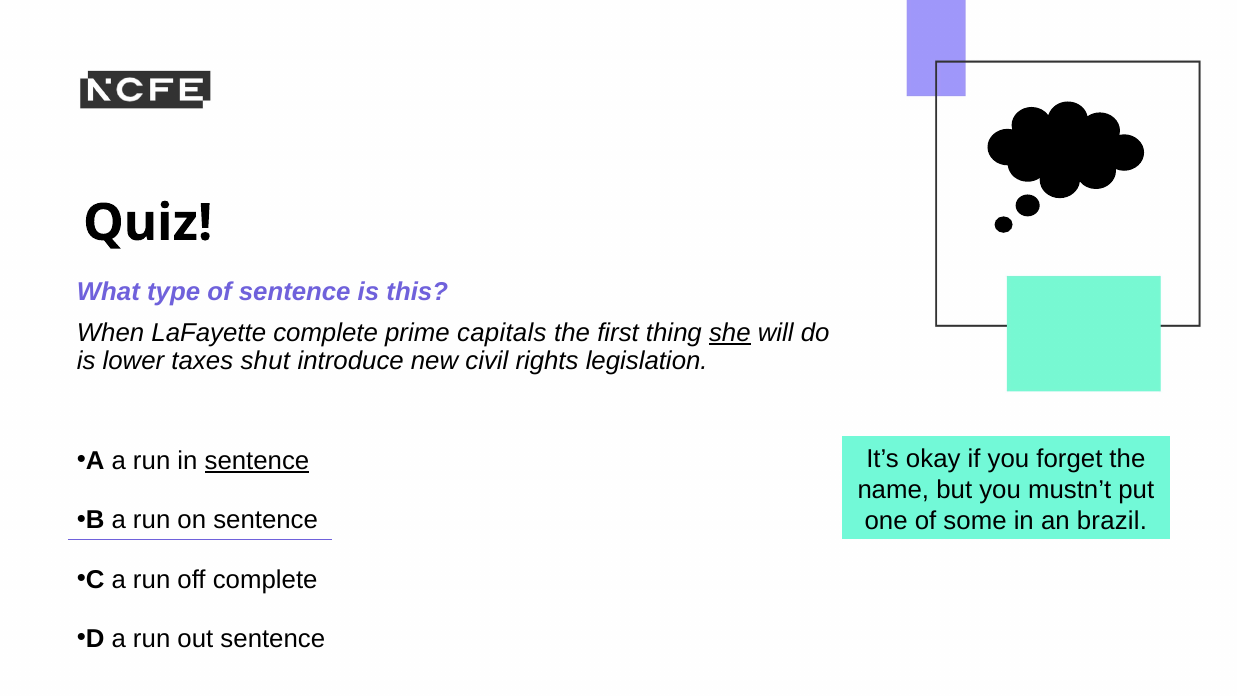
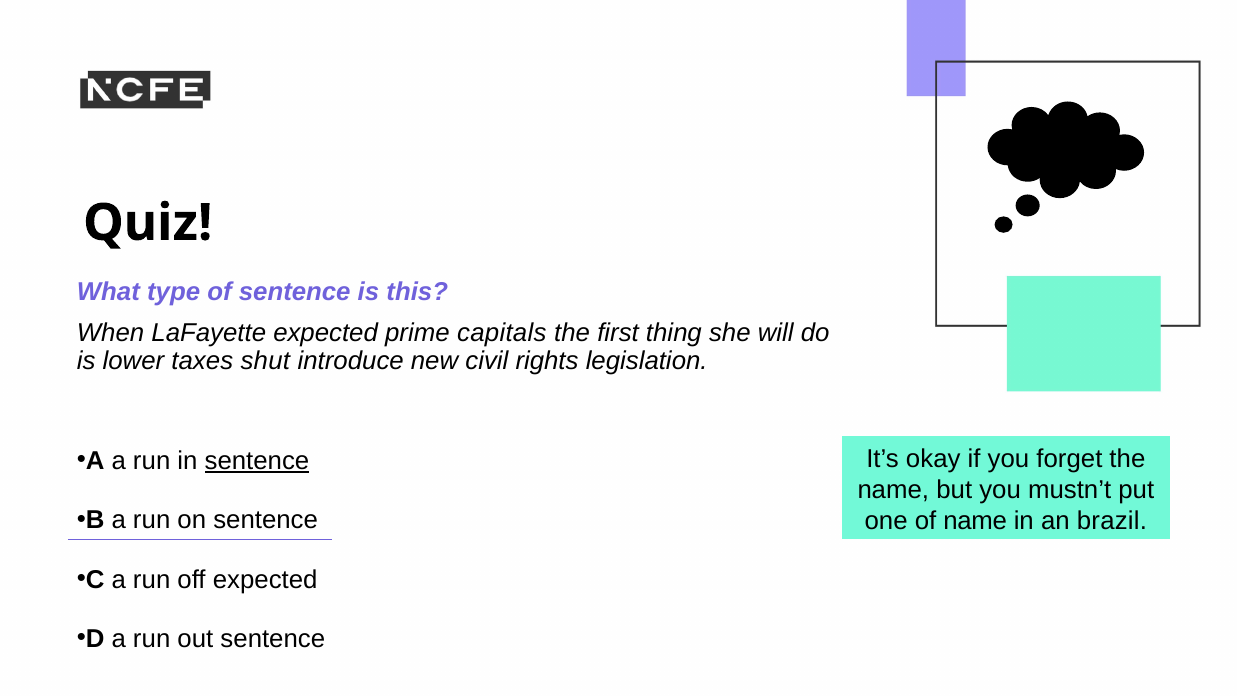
LaFayette complete: complete -> expected (326, 333)
she underline: present -> none (730, 333)
of some: some -> name (975, 520)
off complete: complete -> expected (265, 579)
